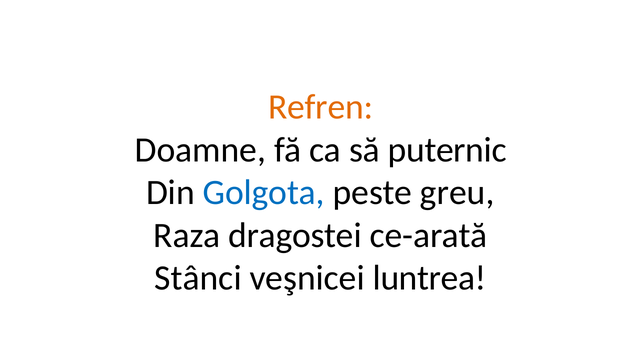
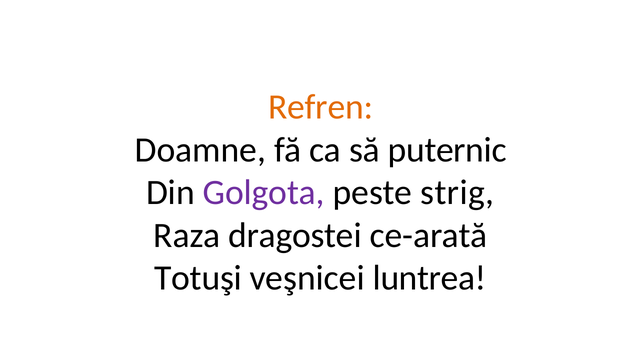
Golgota colour: blue -> purple (264, 192)
greu: greu -> strig (457, 192)
Stânci: Stânci -> Totuşi (198, 278)
